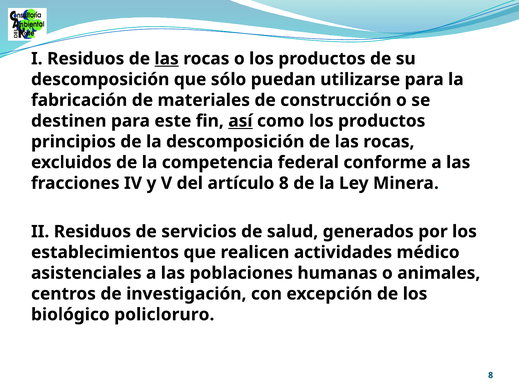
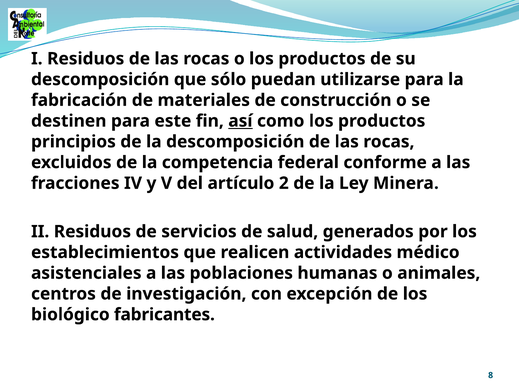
las underline: present -> none (167, 59)
artículo 8: 8 -> 2 (284, 183)
policloruro: policloruro -> fabricantes (164, 315)
